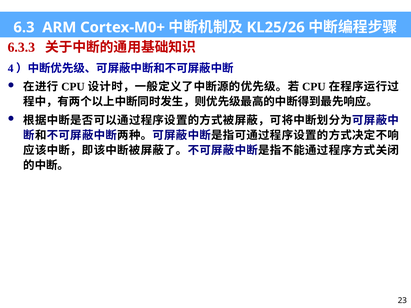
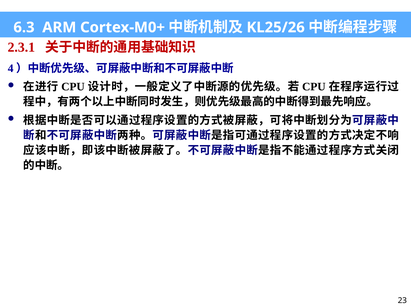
6.3.3: 6.3.3 -> 2.3.1 (21, 47)
